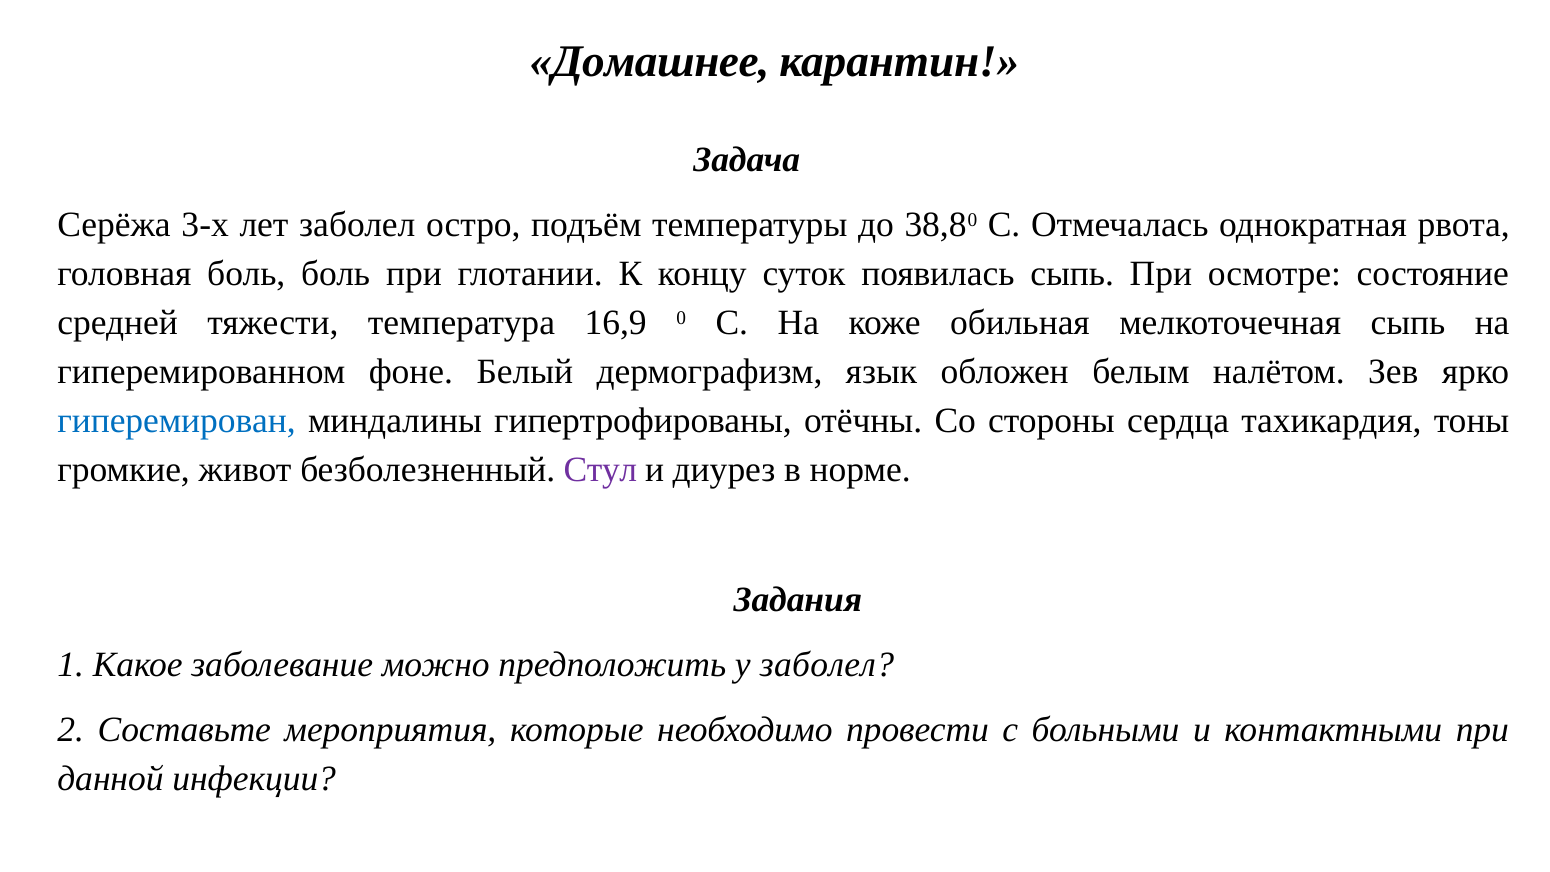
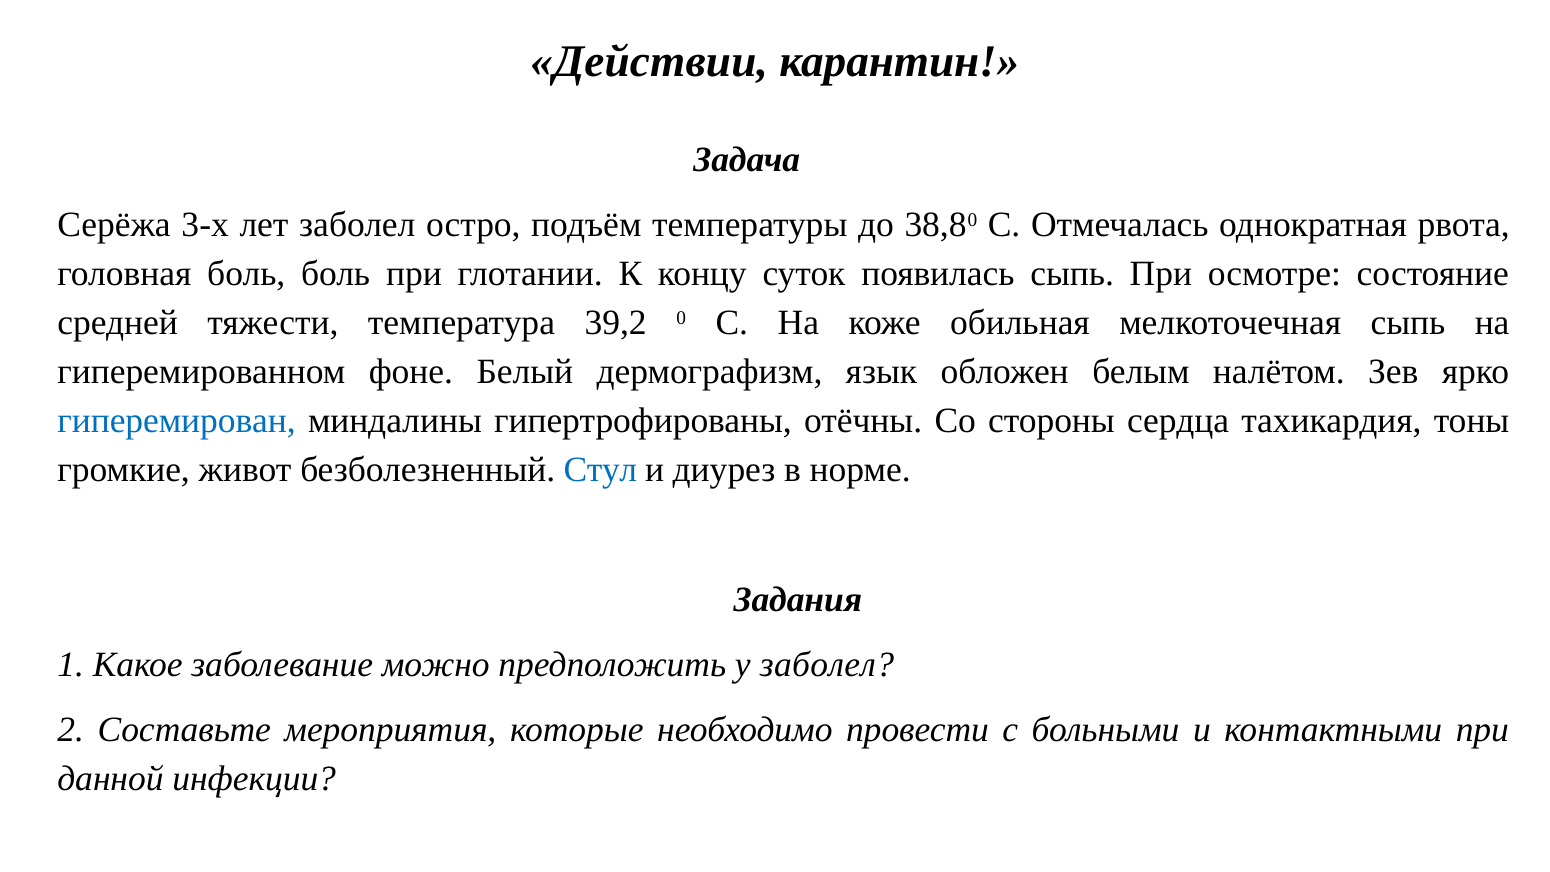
Домашнее: Домашнее -> Действии (649, 61)
16,9: 16,9 -> 39,2 (616, 322)
Стул colour: purple -> blue (600, 469)
